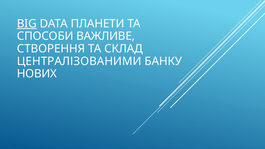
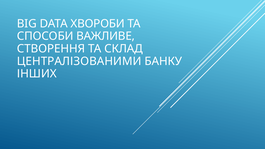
BIG underline: present -> none (27, 24)
ПЛАНЕТИ: ПЛАНЕТИ -> ХВОРОБИ (98, 24)
НОВИХ: НОВИХ -> ІНШИХ (37, 74)
